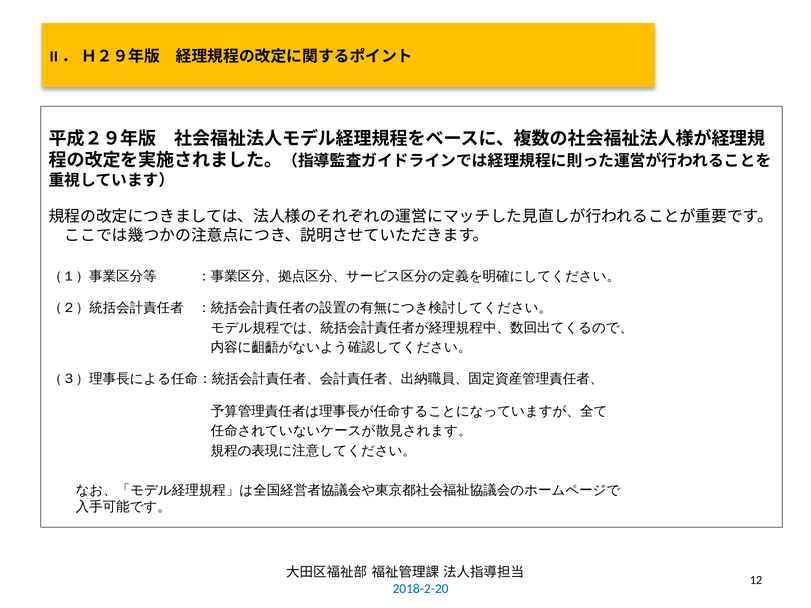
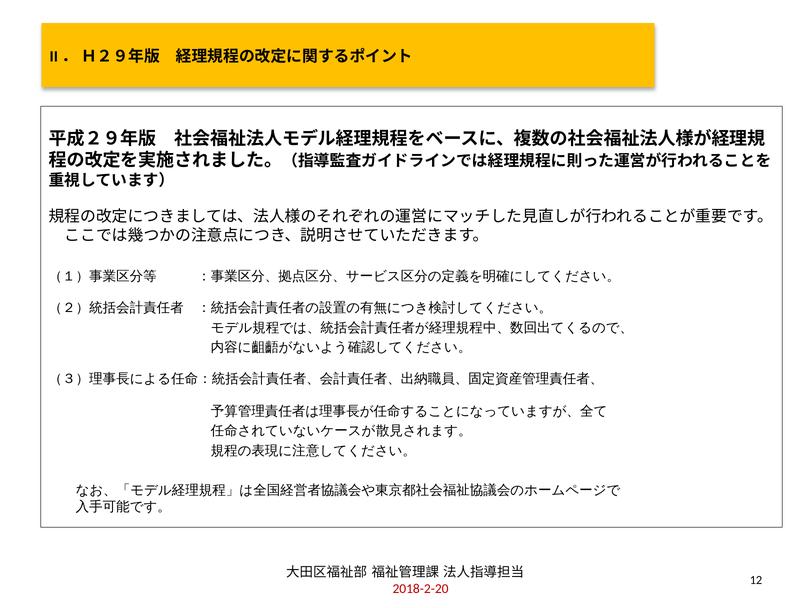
2018-2-20 colour: blue -> red (421, 589)
